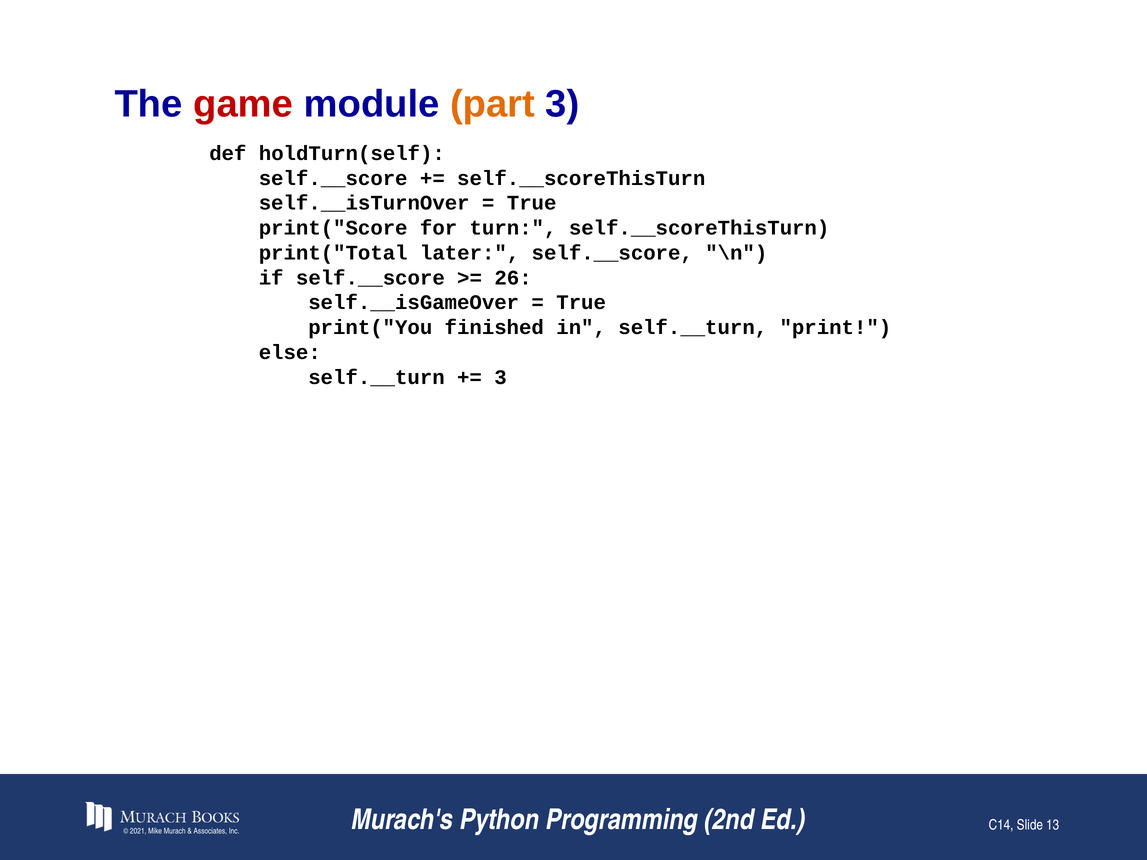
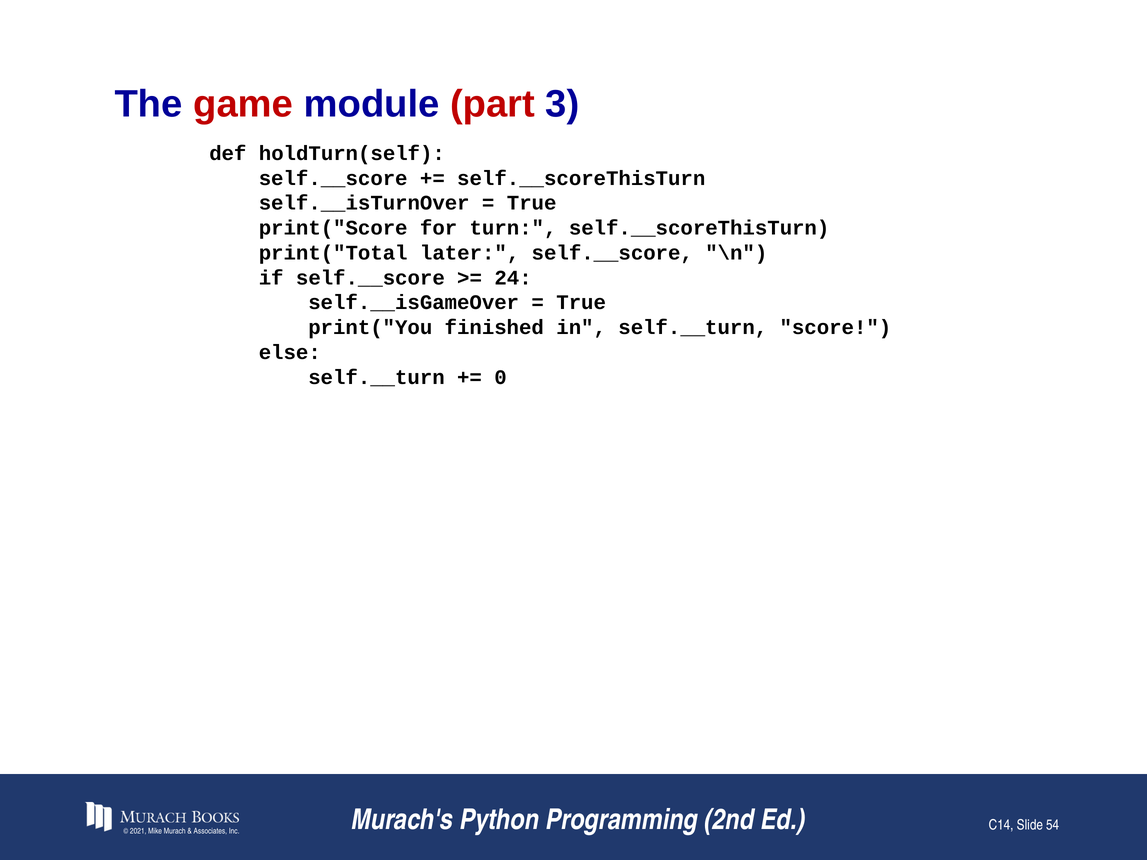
part colour: orange -> red (493, 104)
26: 26 -> 24 (513, 278)
print: print -> score (835, 328)
3: 3 -> 0 (501, 377)
13: 13 -> 54 (1053, 825)
